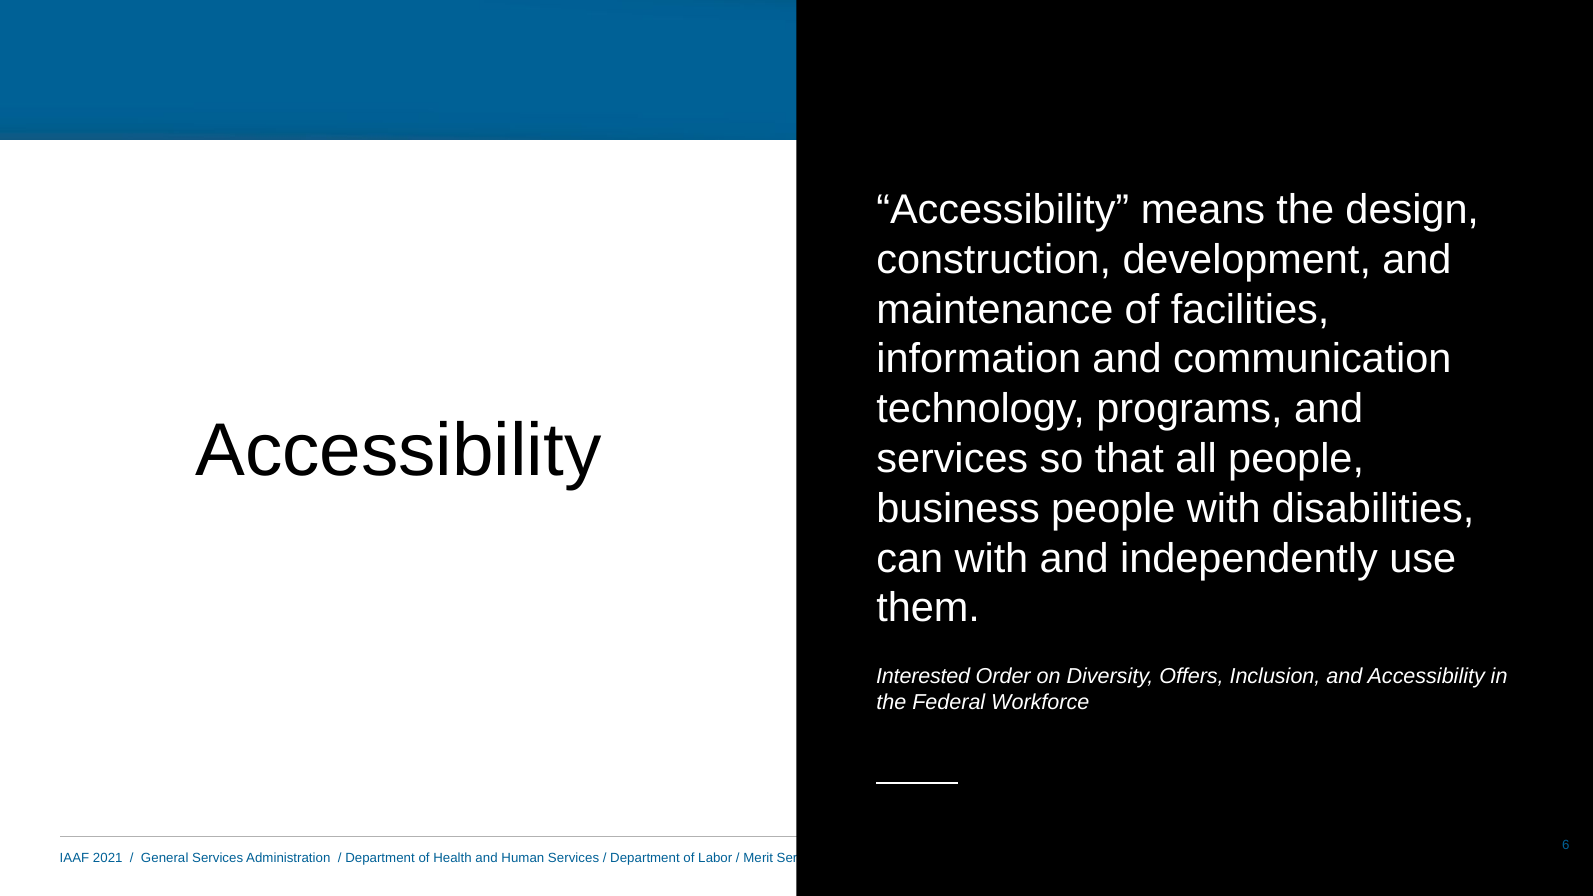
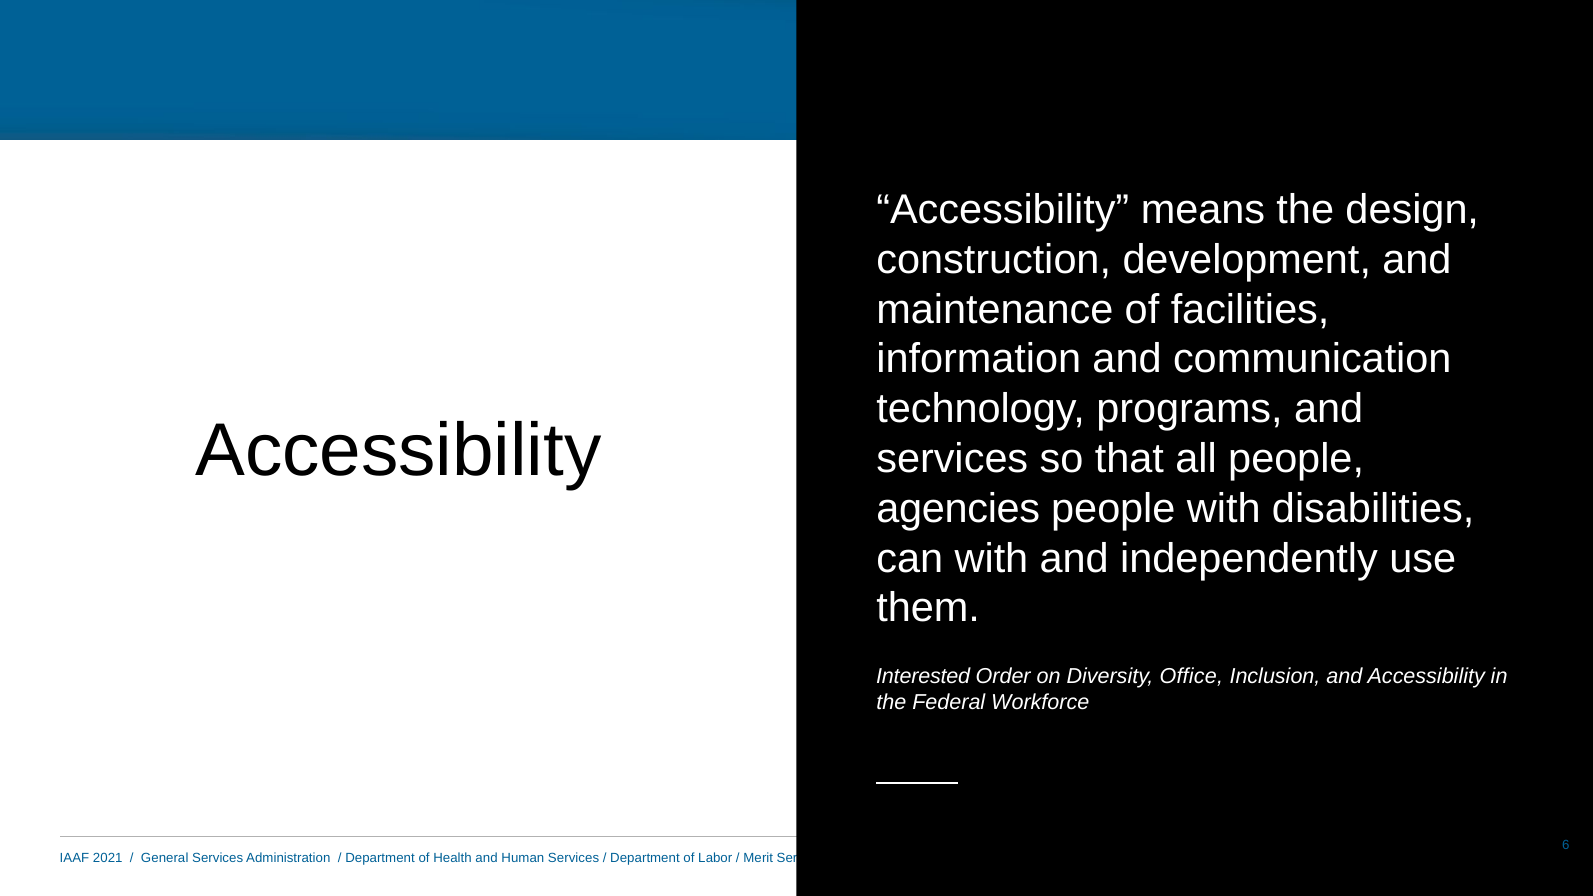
business: business -> agencies (958, 509)
Offers: Offers -> Office (1191, 676)
